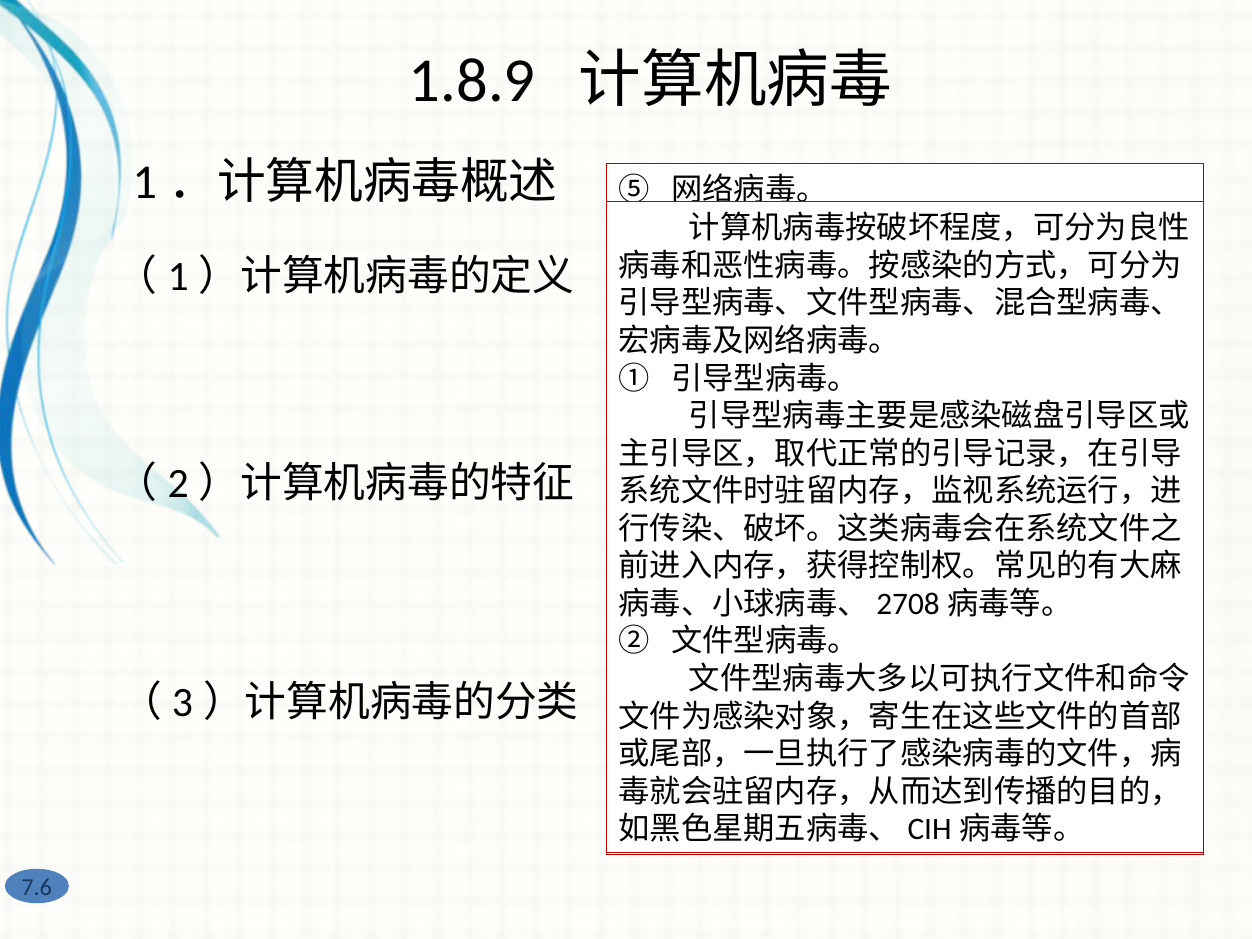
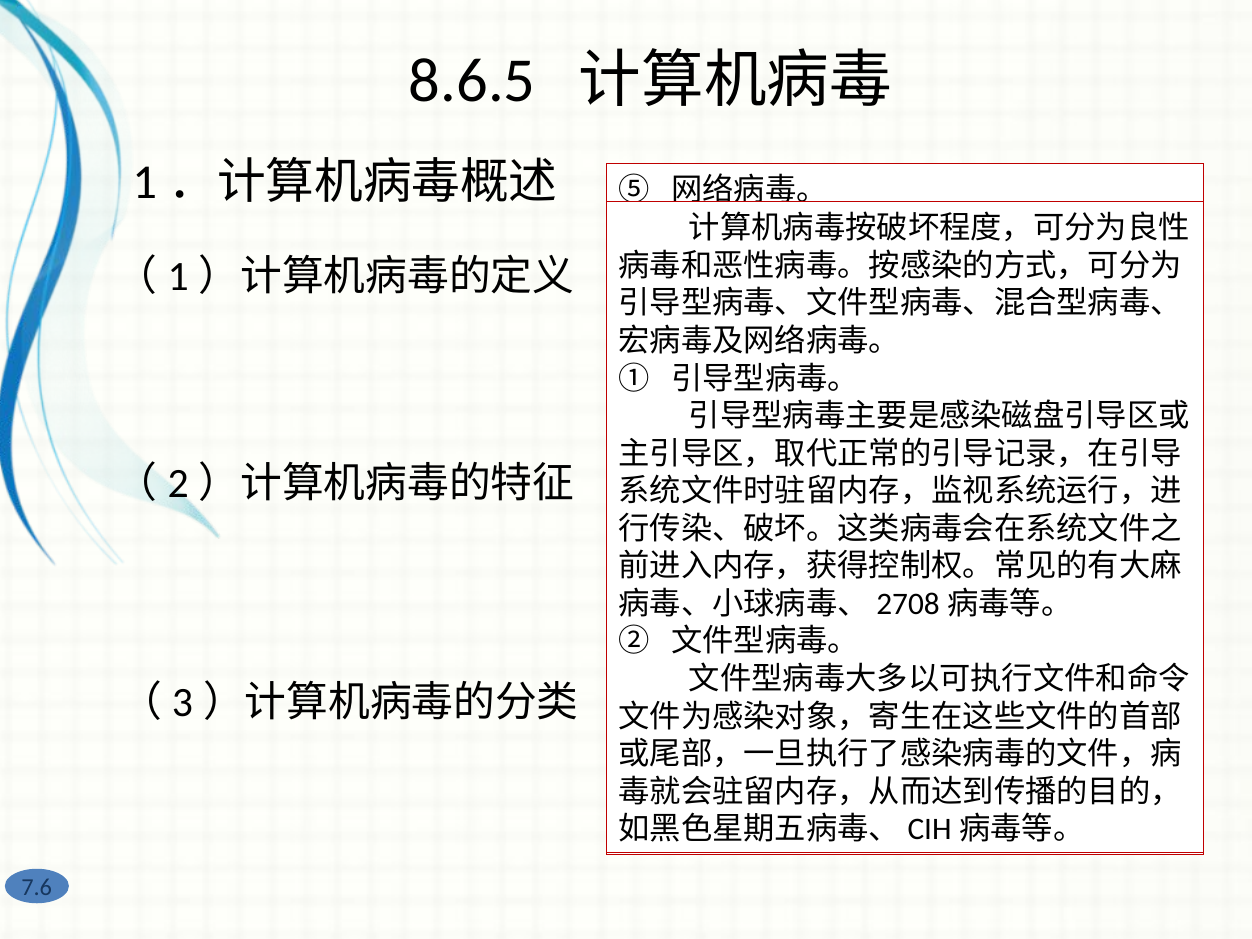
1.8.9: 1.8.9 -> 8.6.5 (472, 81)
